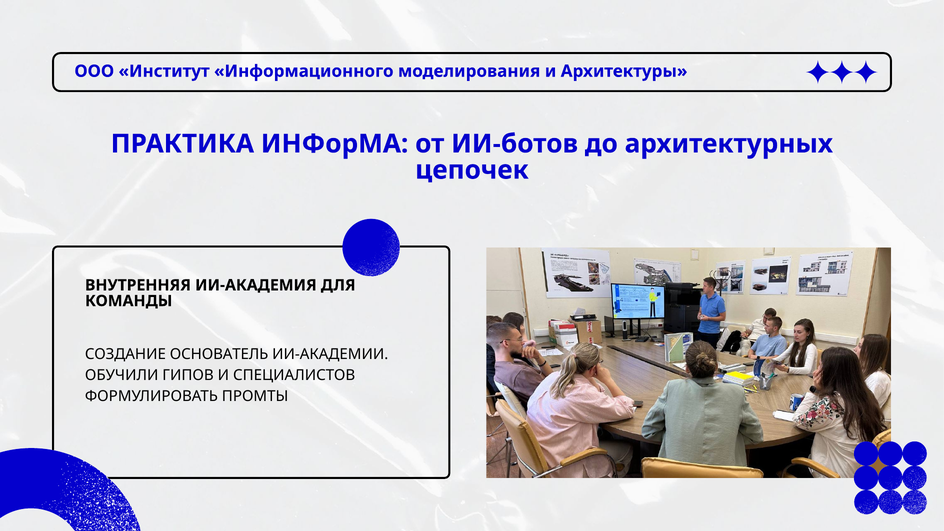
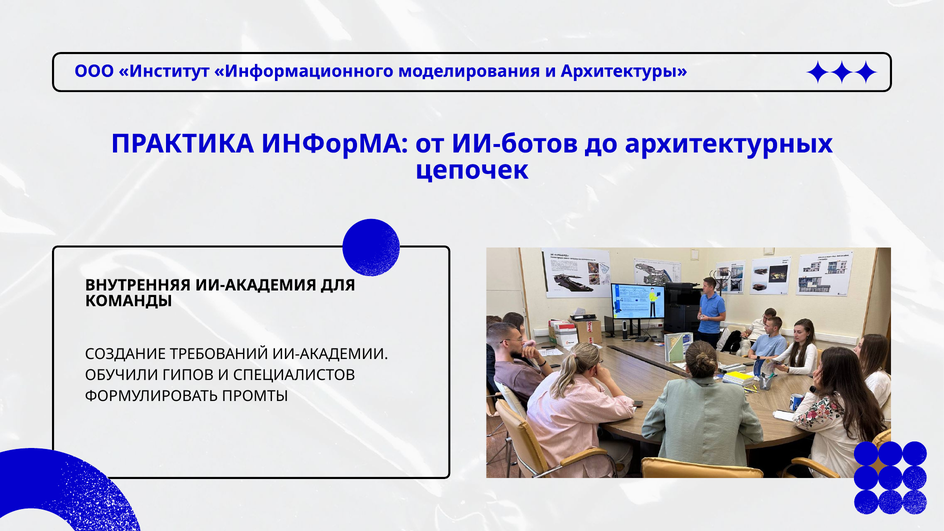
ОСНОВАТЕЛЬ: ОСНОВАТЕЛЬ -> ТРЕБОВАНИЙ (219, 354)
